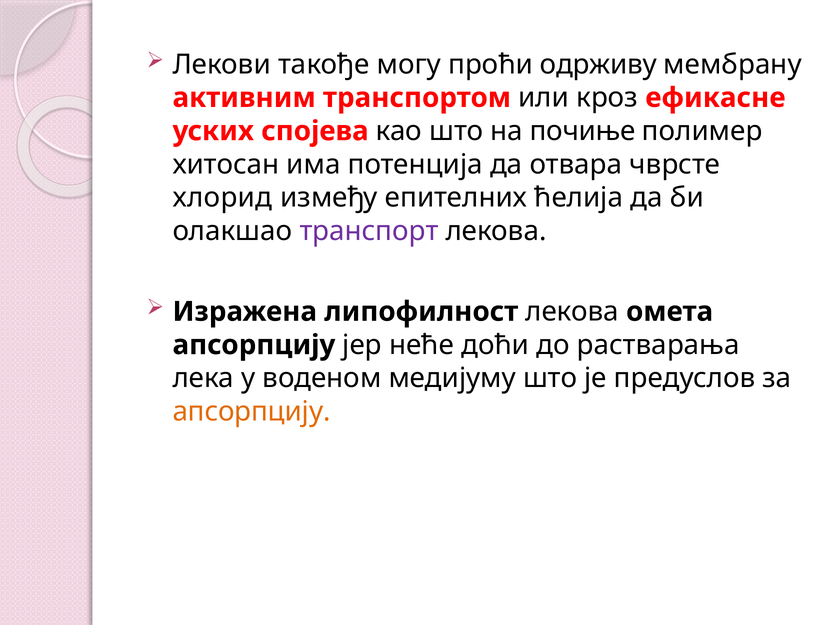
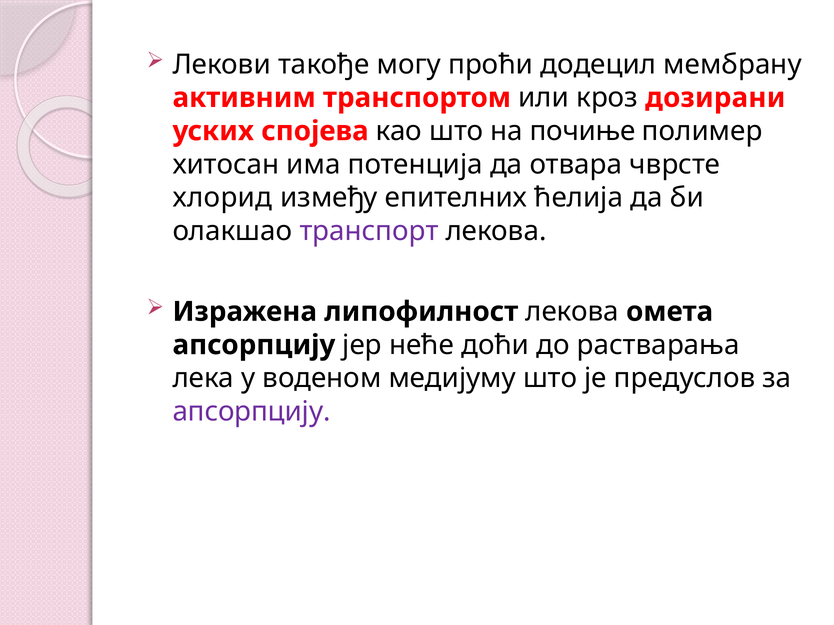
одрживу: одрживу -> додецил (598, 64)
ефикасне: ефикасне -> дозирани (715, 98)
апсорпцију colour: orange -> purple (251, 412)
